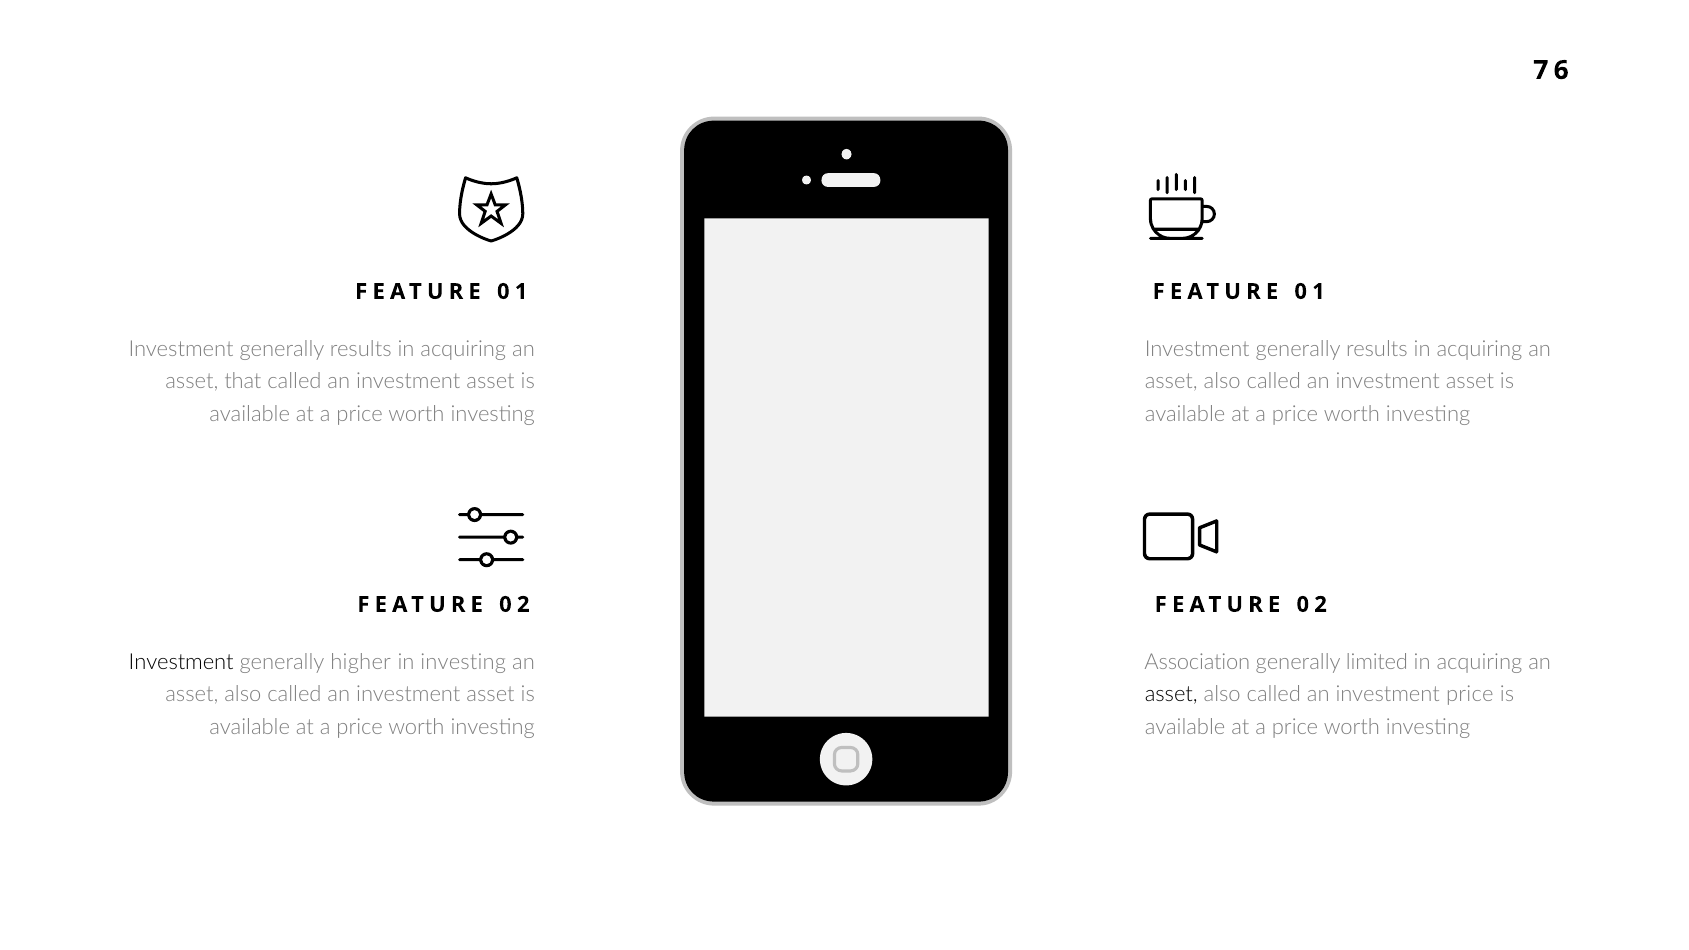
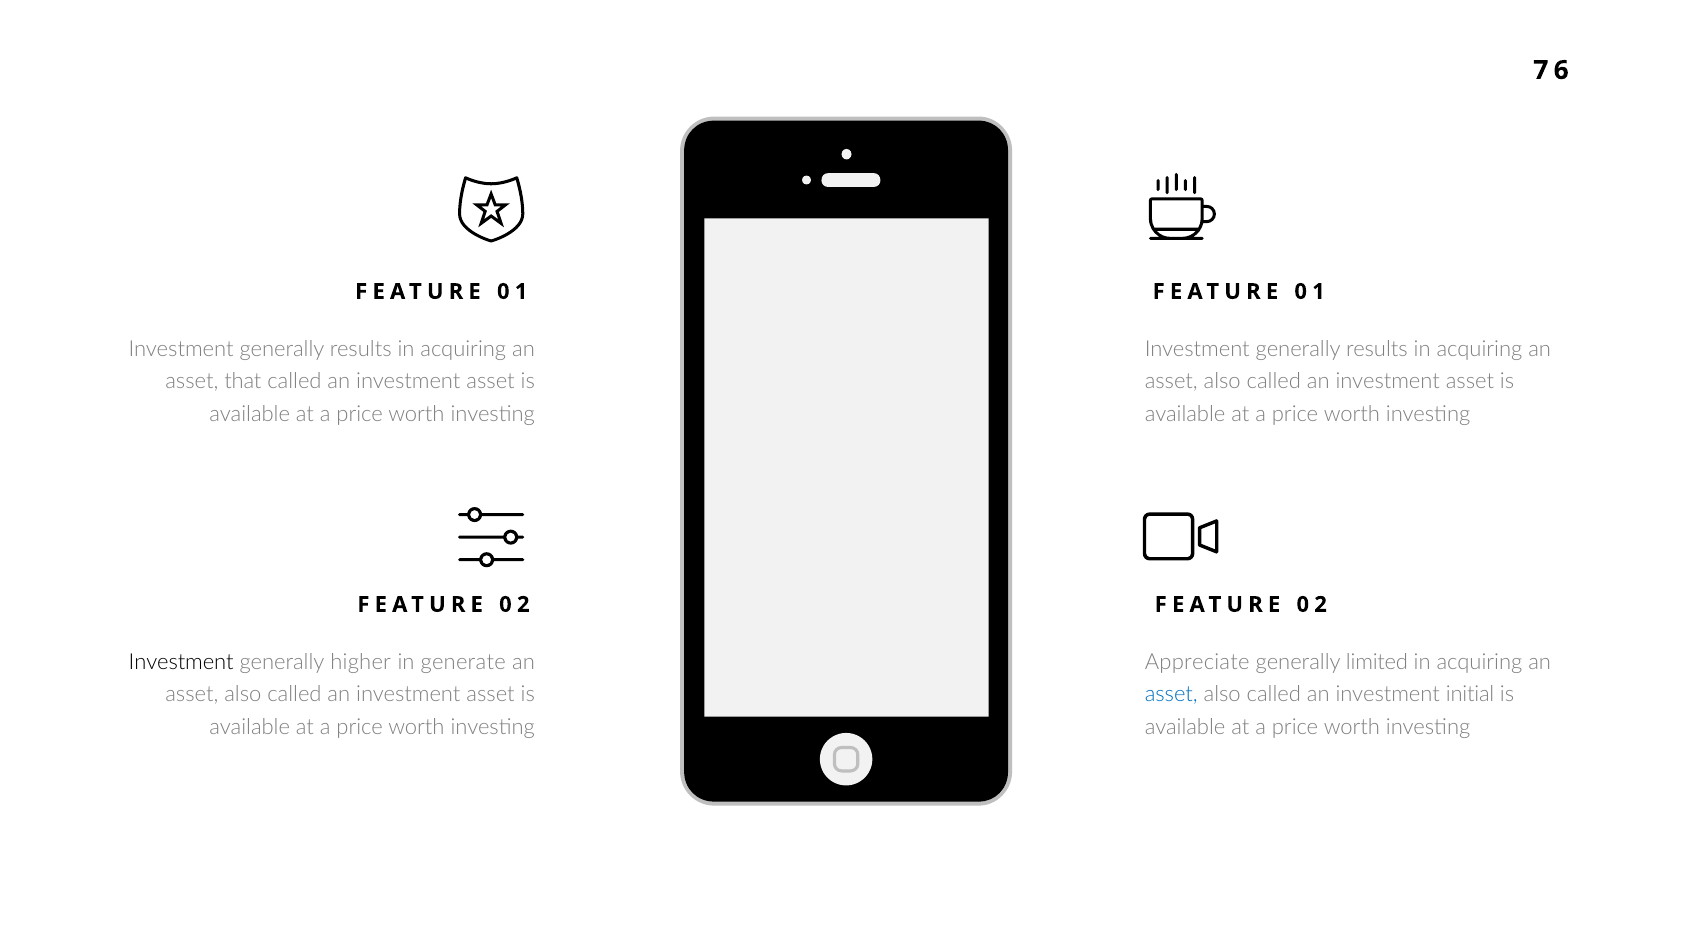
in investing: investing -> generate (463, 663)
Association: Association -> Appreciate (1197, 663)
asset colour: black -> blue (1171, 695)
investment price: price -> initial (1470, 695)
